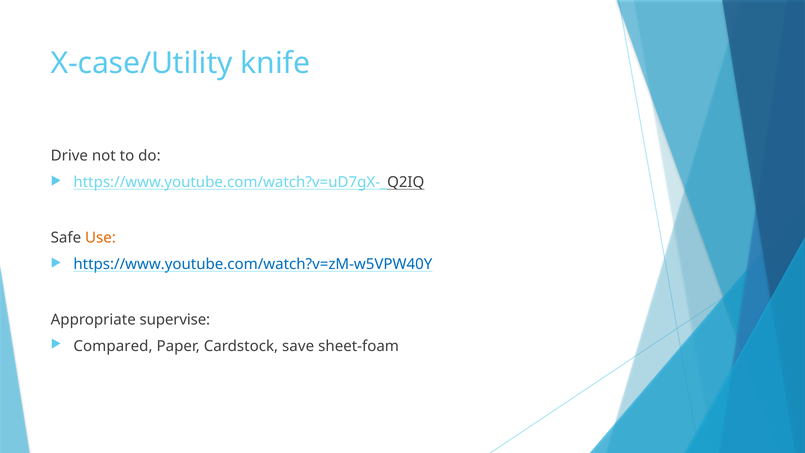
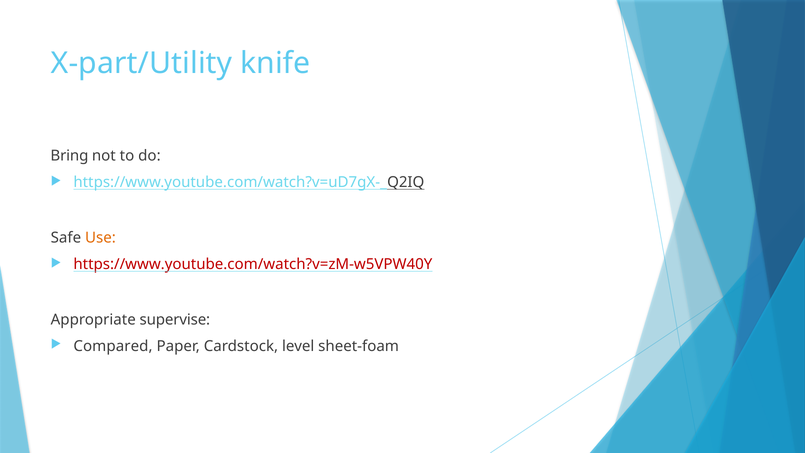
X-case/Utility: X-case/Utility -> X-part/Utility (142, 63)
Drive: Drive -> Bring (69, 156)
https://www.youtube.com/watch?v=zM-w5VPW40Y colour: blue -> red (253, 264)
save: save -> level (298, 346)
